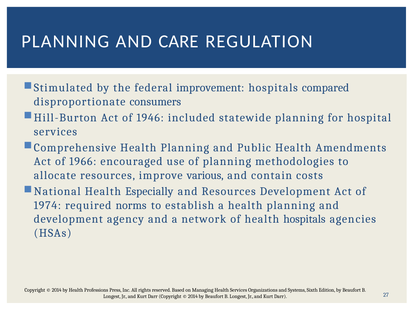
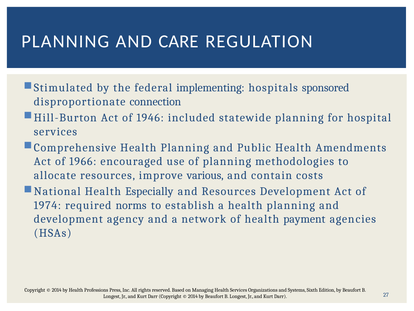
improvement: improvement -> implementing (210, 88)
compared: compared -> sponsored (326, 88)
consumers: consumers -> connection (155, 101)
health hospitals: hospitals -> payment (304, 219)
